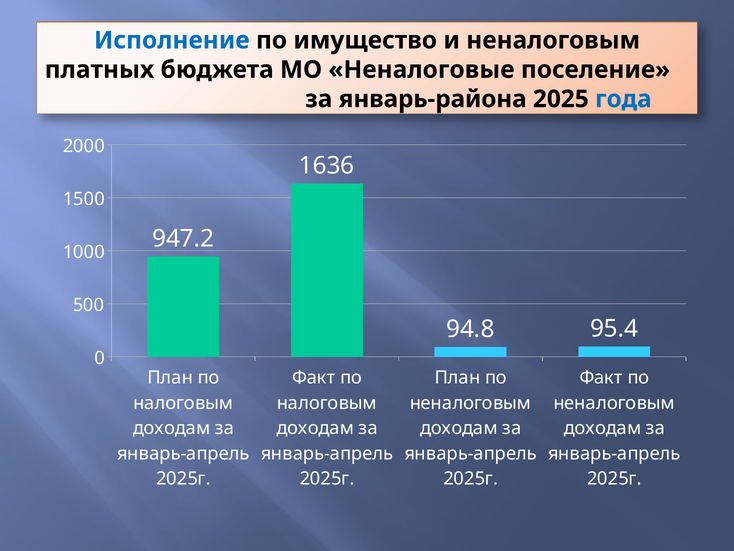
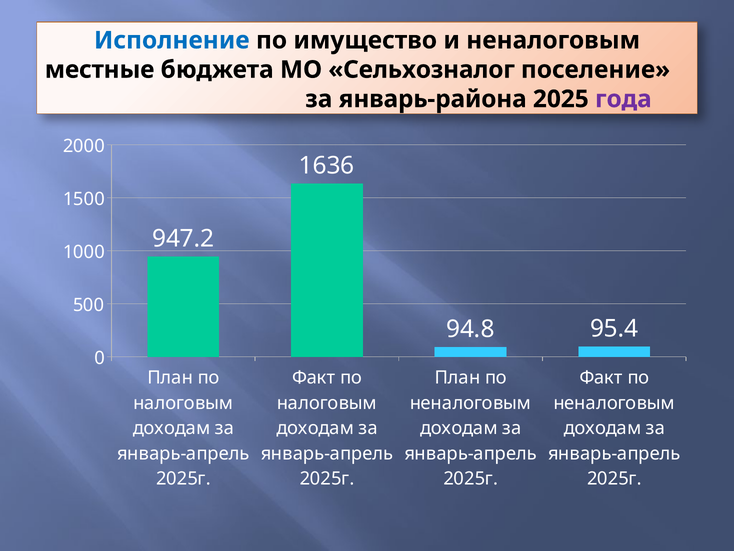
платных: платных -> местные (100, 70)
Неналоговые: Неналоговые -> Сельхозналог (422, 70)
года colour: blue -> purple (623, 99)
